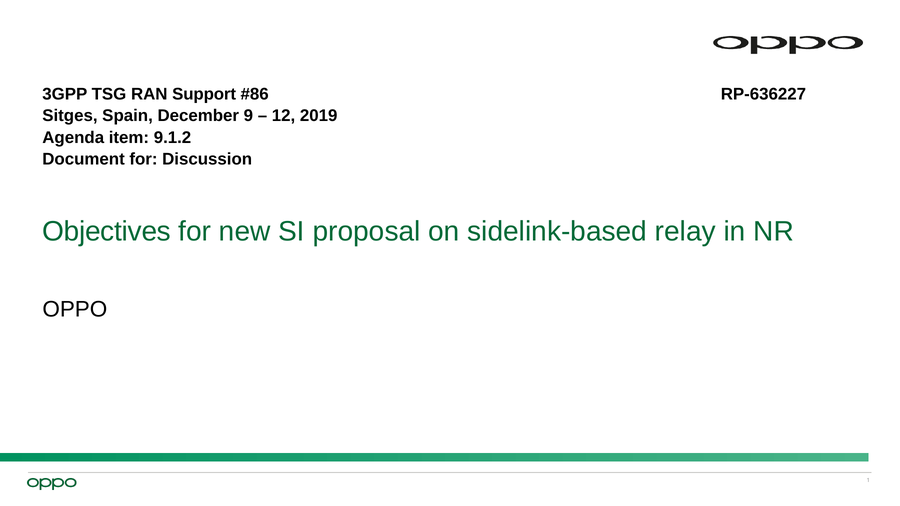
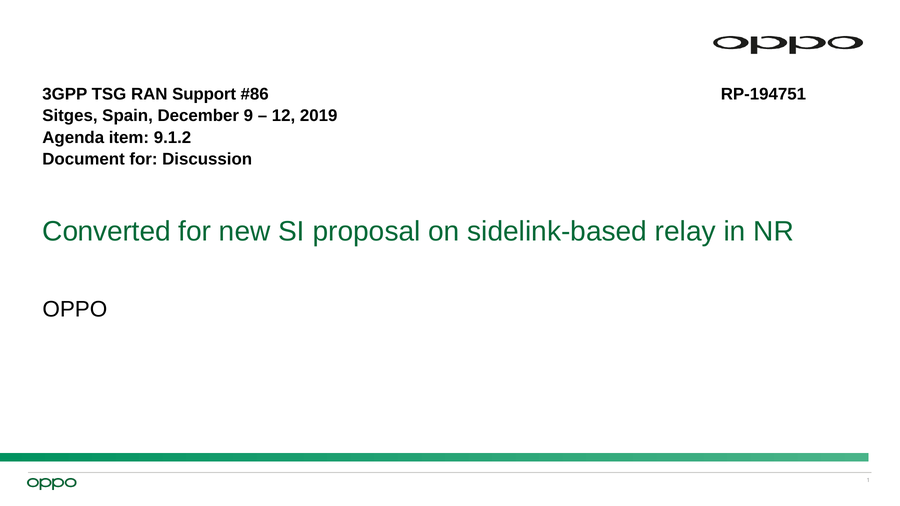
RP-636227: RP-636227 -> RP-194751 (763, 94)
Objectives: Objectives -> Converted (107, 231)
